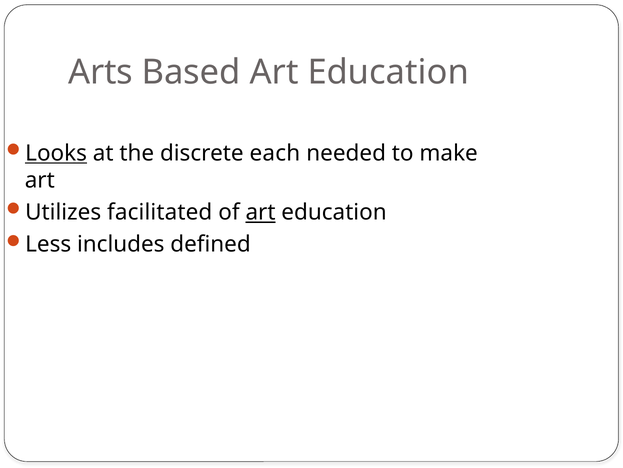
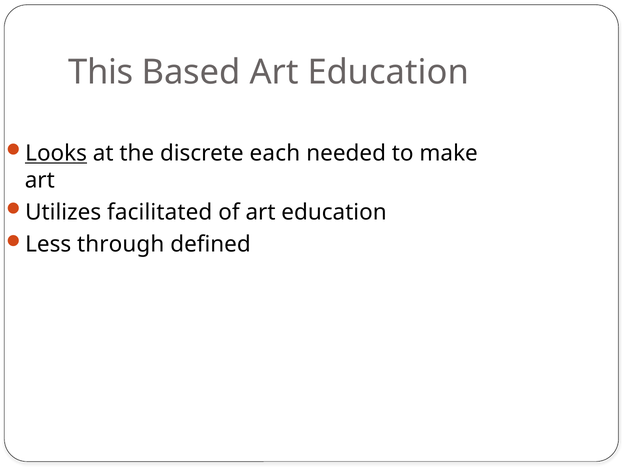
Arts: Arts -> This (101, 72)
art underline: present -> none (261, 212)
includes: includes -> through (121, 244)
